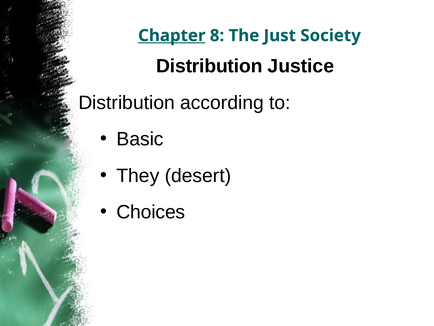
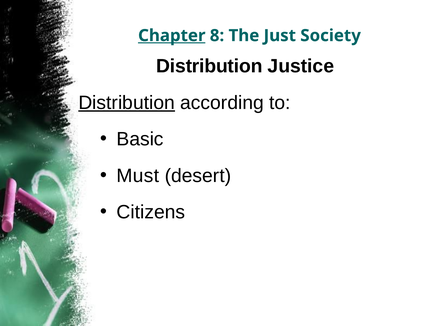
Distribution underline: none -> present (127, 103)
They: They -> Must (138, 175)
Choices: Choices -> Citizens (151, 212)
